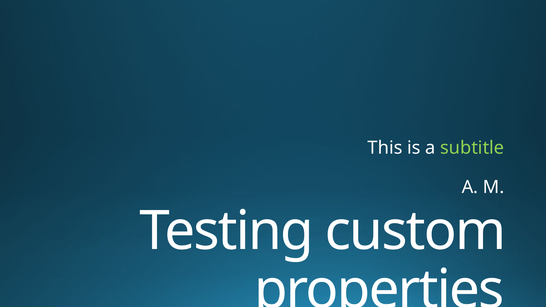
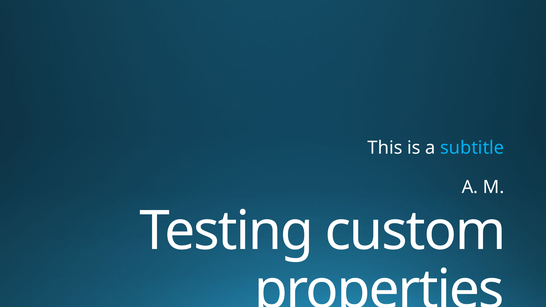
subtitle colour: light green -> light blue (472, 148)
